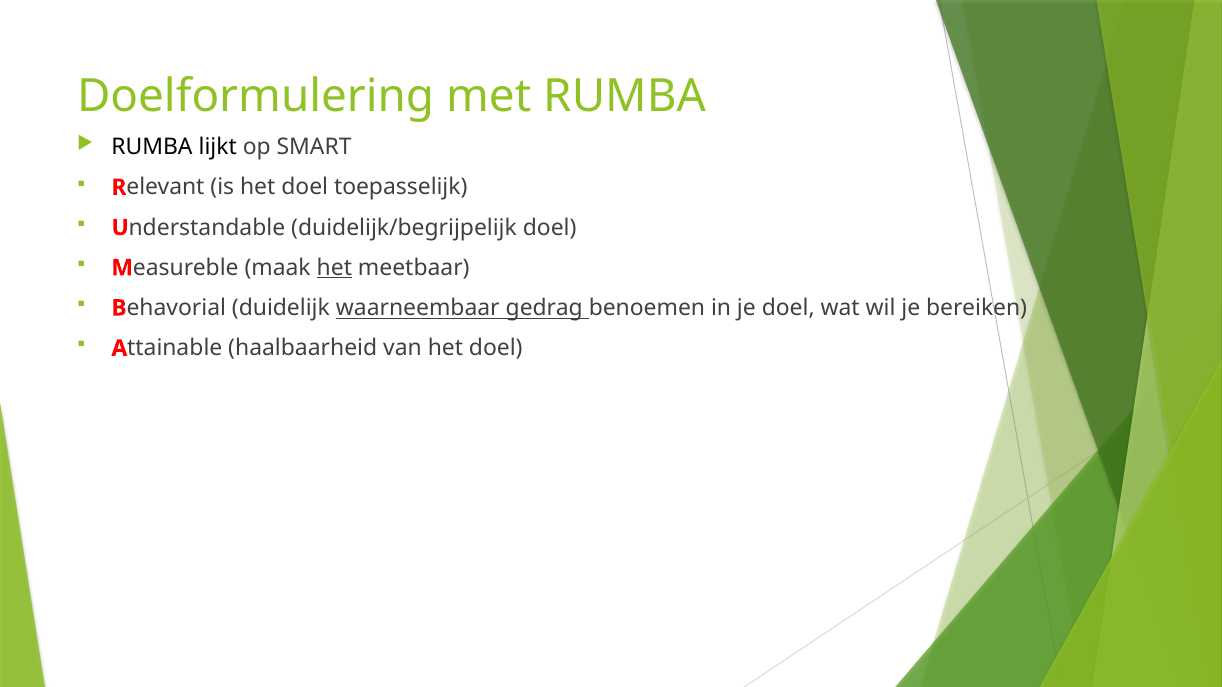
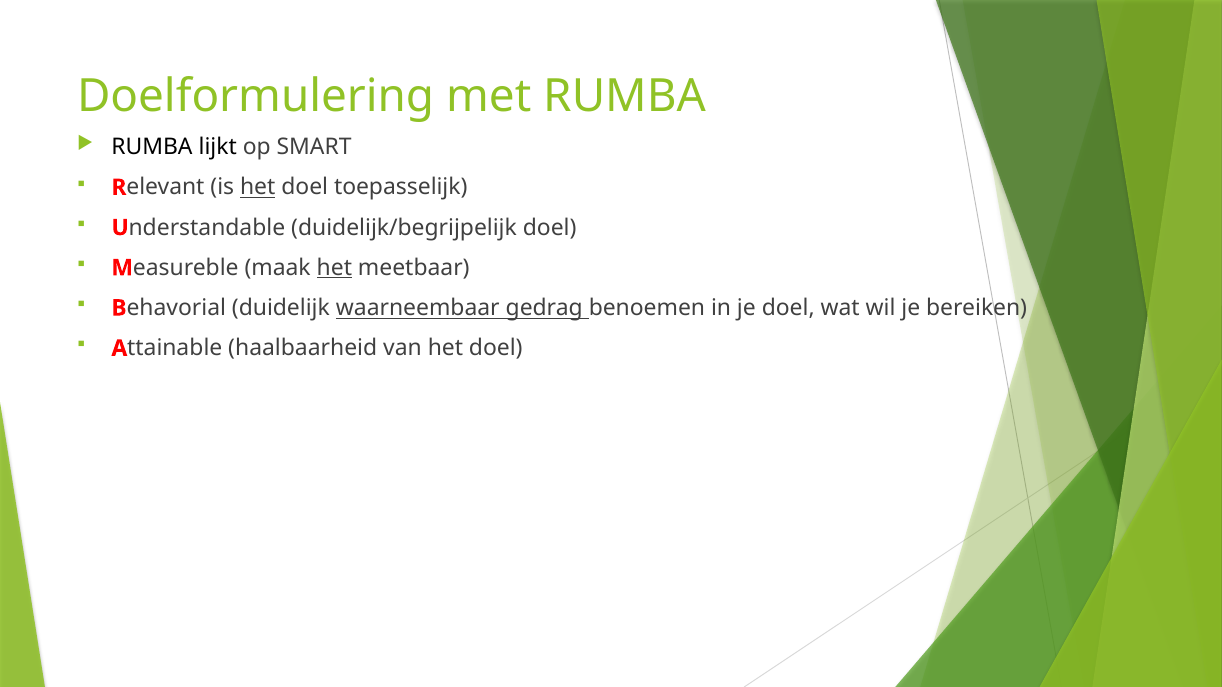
het underline: none -> present (258, 187)
